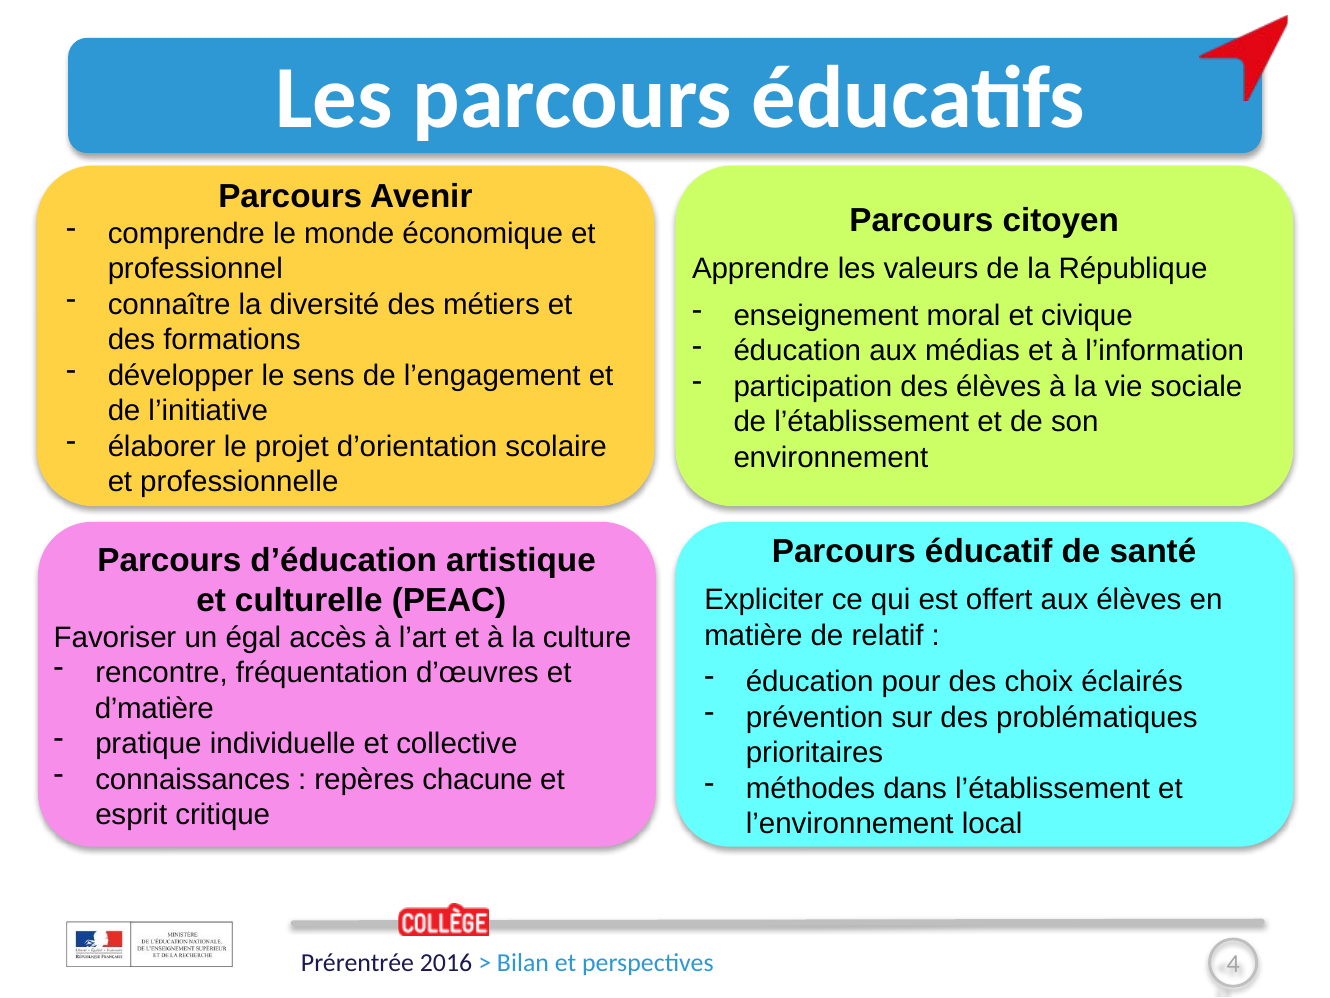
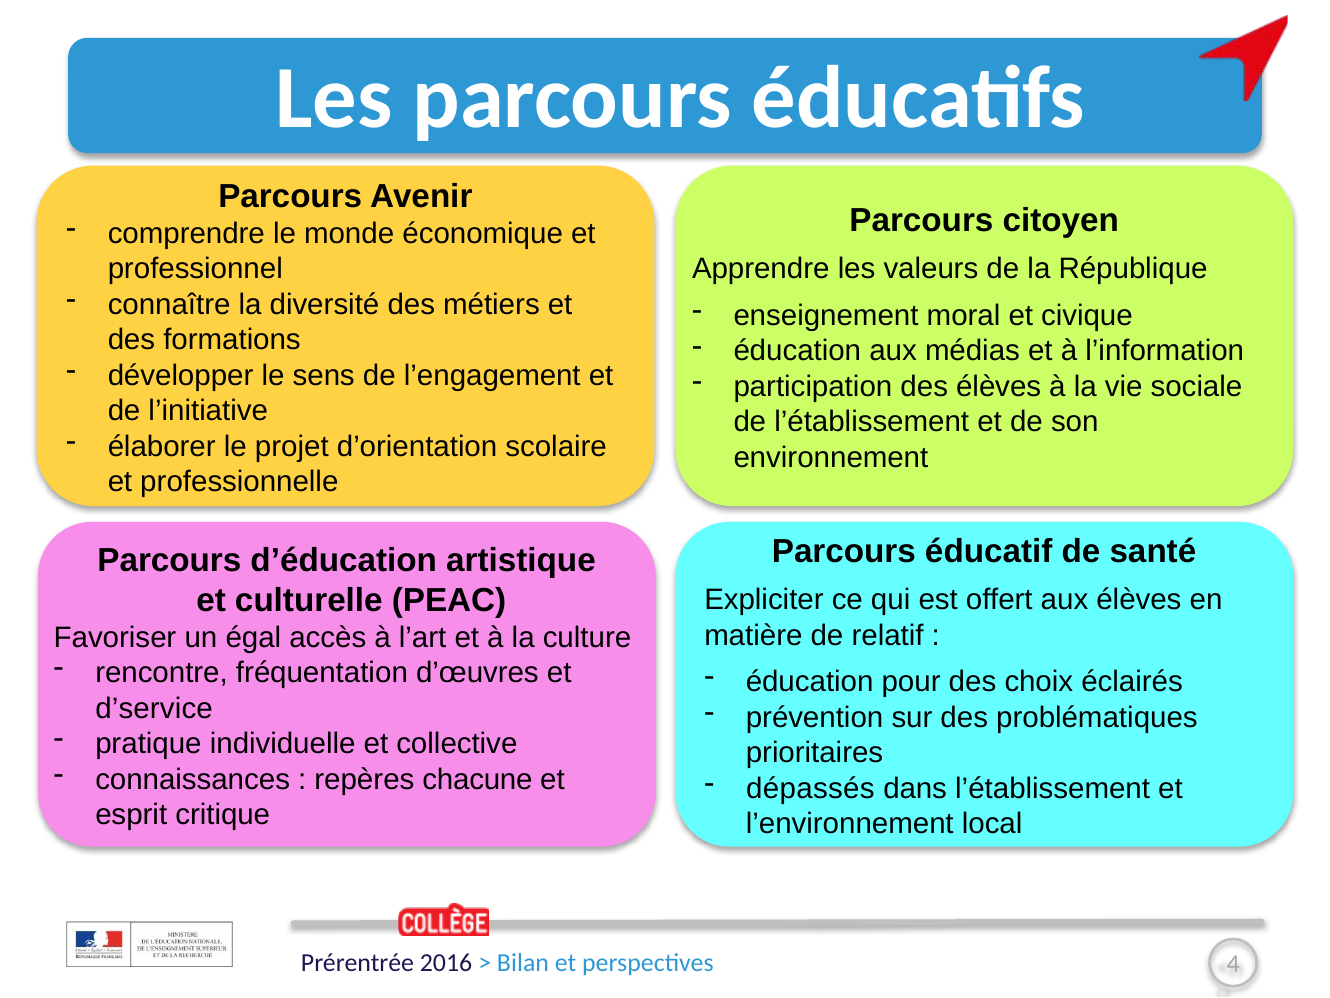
d’matière: d’matière -> d’service (154, 708)
méthodes: méthodes -> dépassés (810, 788)
